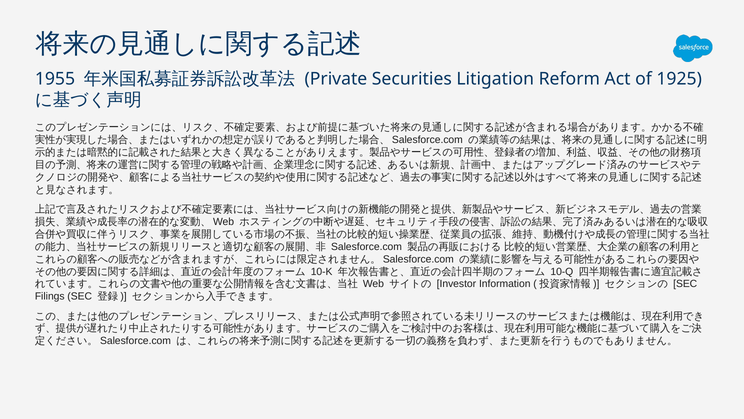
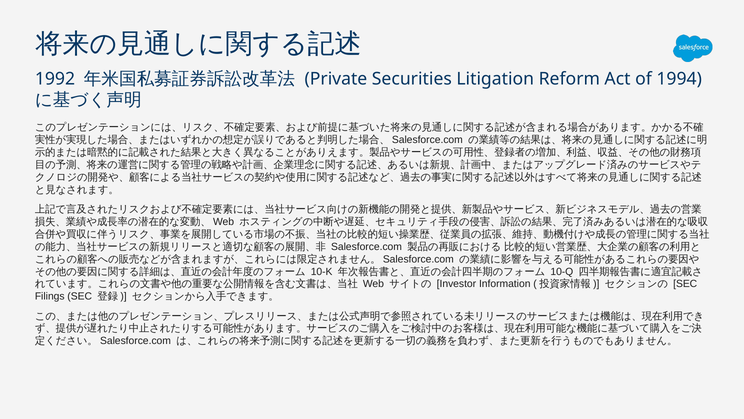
1955: 1955 -> 1992 (55, 79)
1925: 1925 -> 1994 (679, 79)
